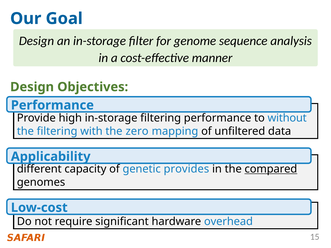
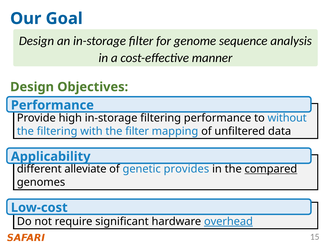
the zero: zero -> filter (137, 131)
capacity: capacity -> alleviate (85, 169)
overhead underline: none -> present (228, 222)
